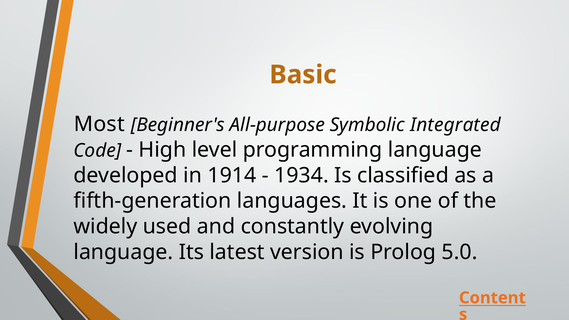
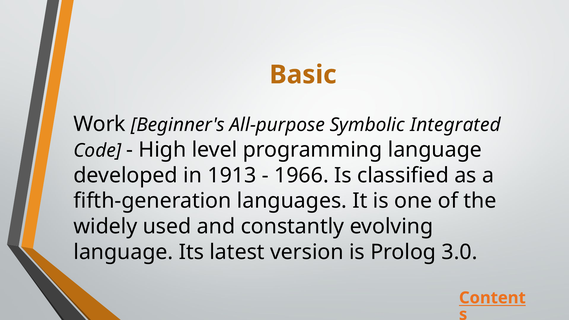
Most: Most -> Work (100, 124)
1914: 1914 -> 1913 (232, 175)
1934: 1934 -> 1966 (301, 175)
5.0: 5.0 -> 3.0 (460, 252)
